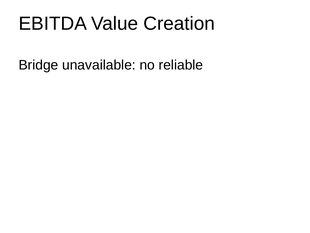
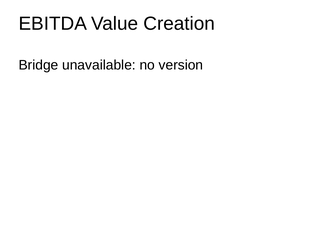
reliable: reliable -> version (181, 65)
